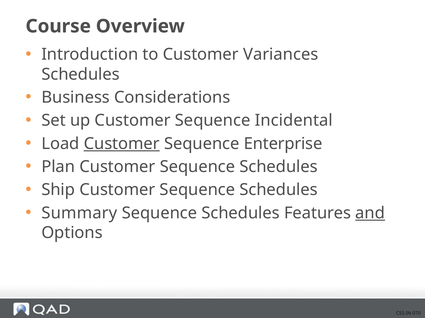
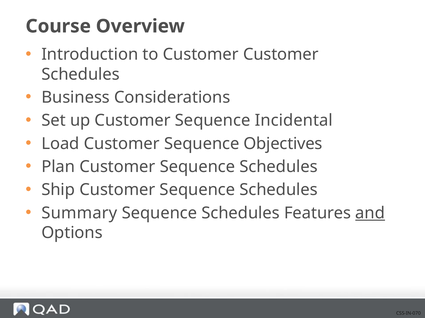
Customer Variances: Variances -> Customer (281, 55)
Customer underline: present -> none (122, 144)
Enterprise: Enterprise -> Objectives (283, 144)
